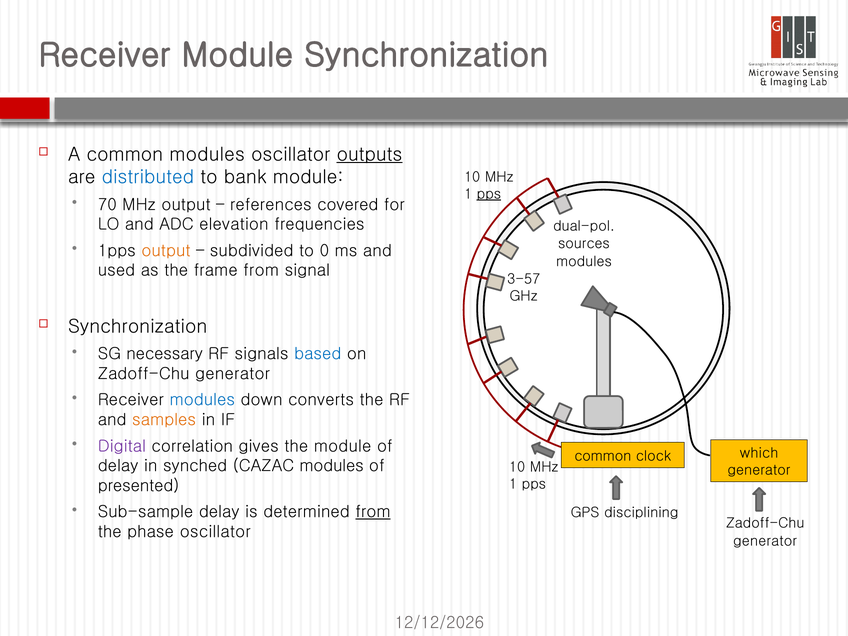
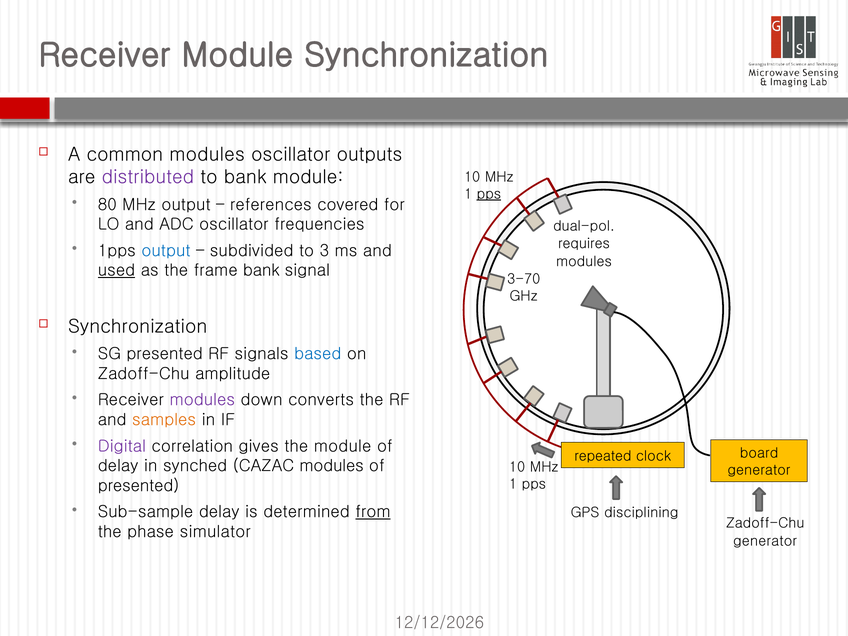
outputs underline: present -> none (370, 155)
distributed colour: blue -> purple (148, 177)
70: 70 -> 80 (107, 205)
ADC elevation: elevation -> oscillator (234, 224)
sources: sources -> requires (584, 244)
output colour: orange -> blue (166, 251)
0: 0 -> 3 (324, 251)
used underline: none -> present (117, 271)
frame from: from -> bank (261, 271)
3-57: 3-57 -> 3-70 (524, 279)
SG necessary: necessary -> presented (165, 354)
generator: generator -> amplitude (233, 374)
modules colour: blue -> purple (202, 400)
which: which -> board (759, 453)
common: common -> repeated (603, 456)
phase oscillator: oscillator -> simulator (215, 532)
